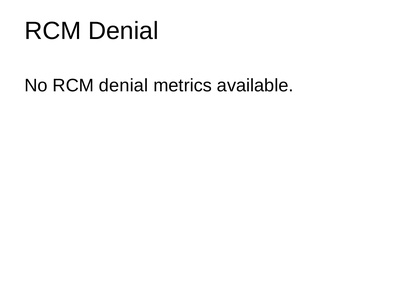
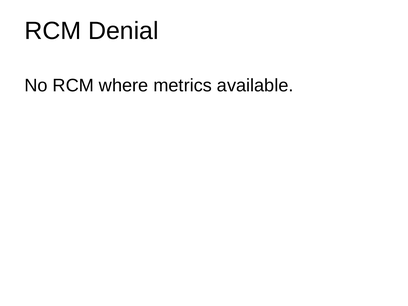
No RCM denial: denial -> where (124, 86)
